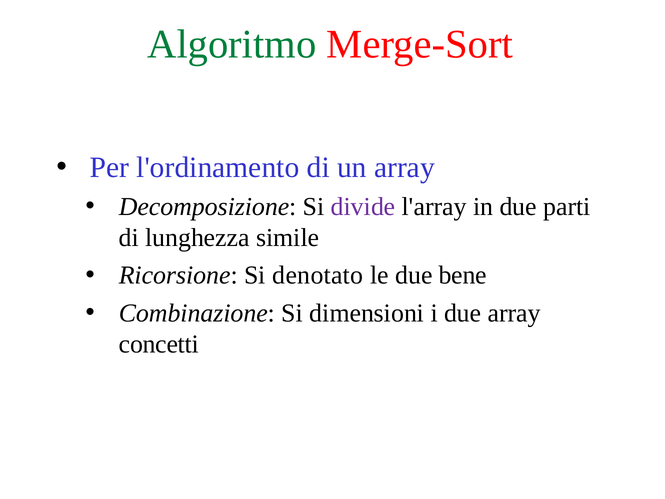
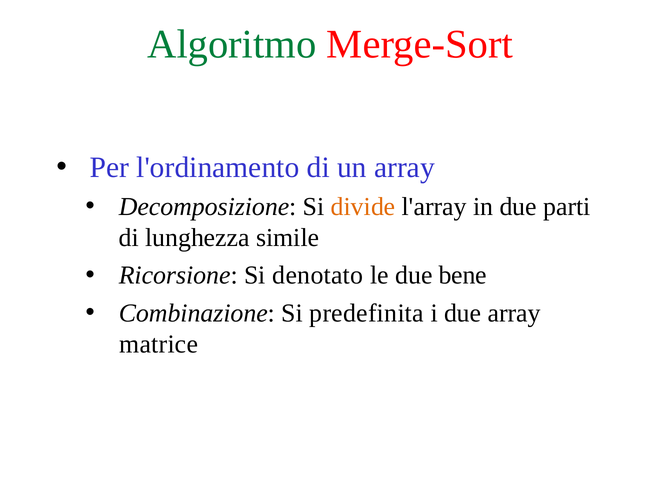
divide colour: purple -> orange (363, 207)
dimensioni: dimensioni -> predefinita (367, 313)
concetti: concetti -> matrice (159, 344)
